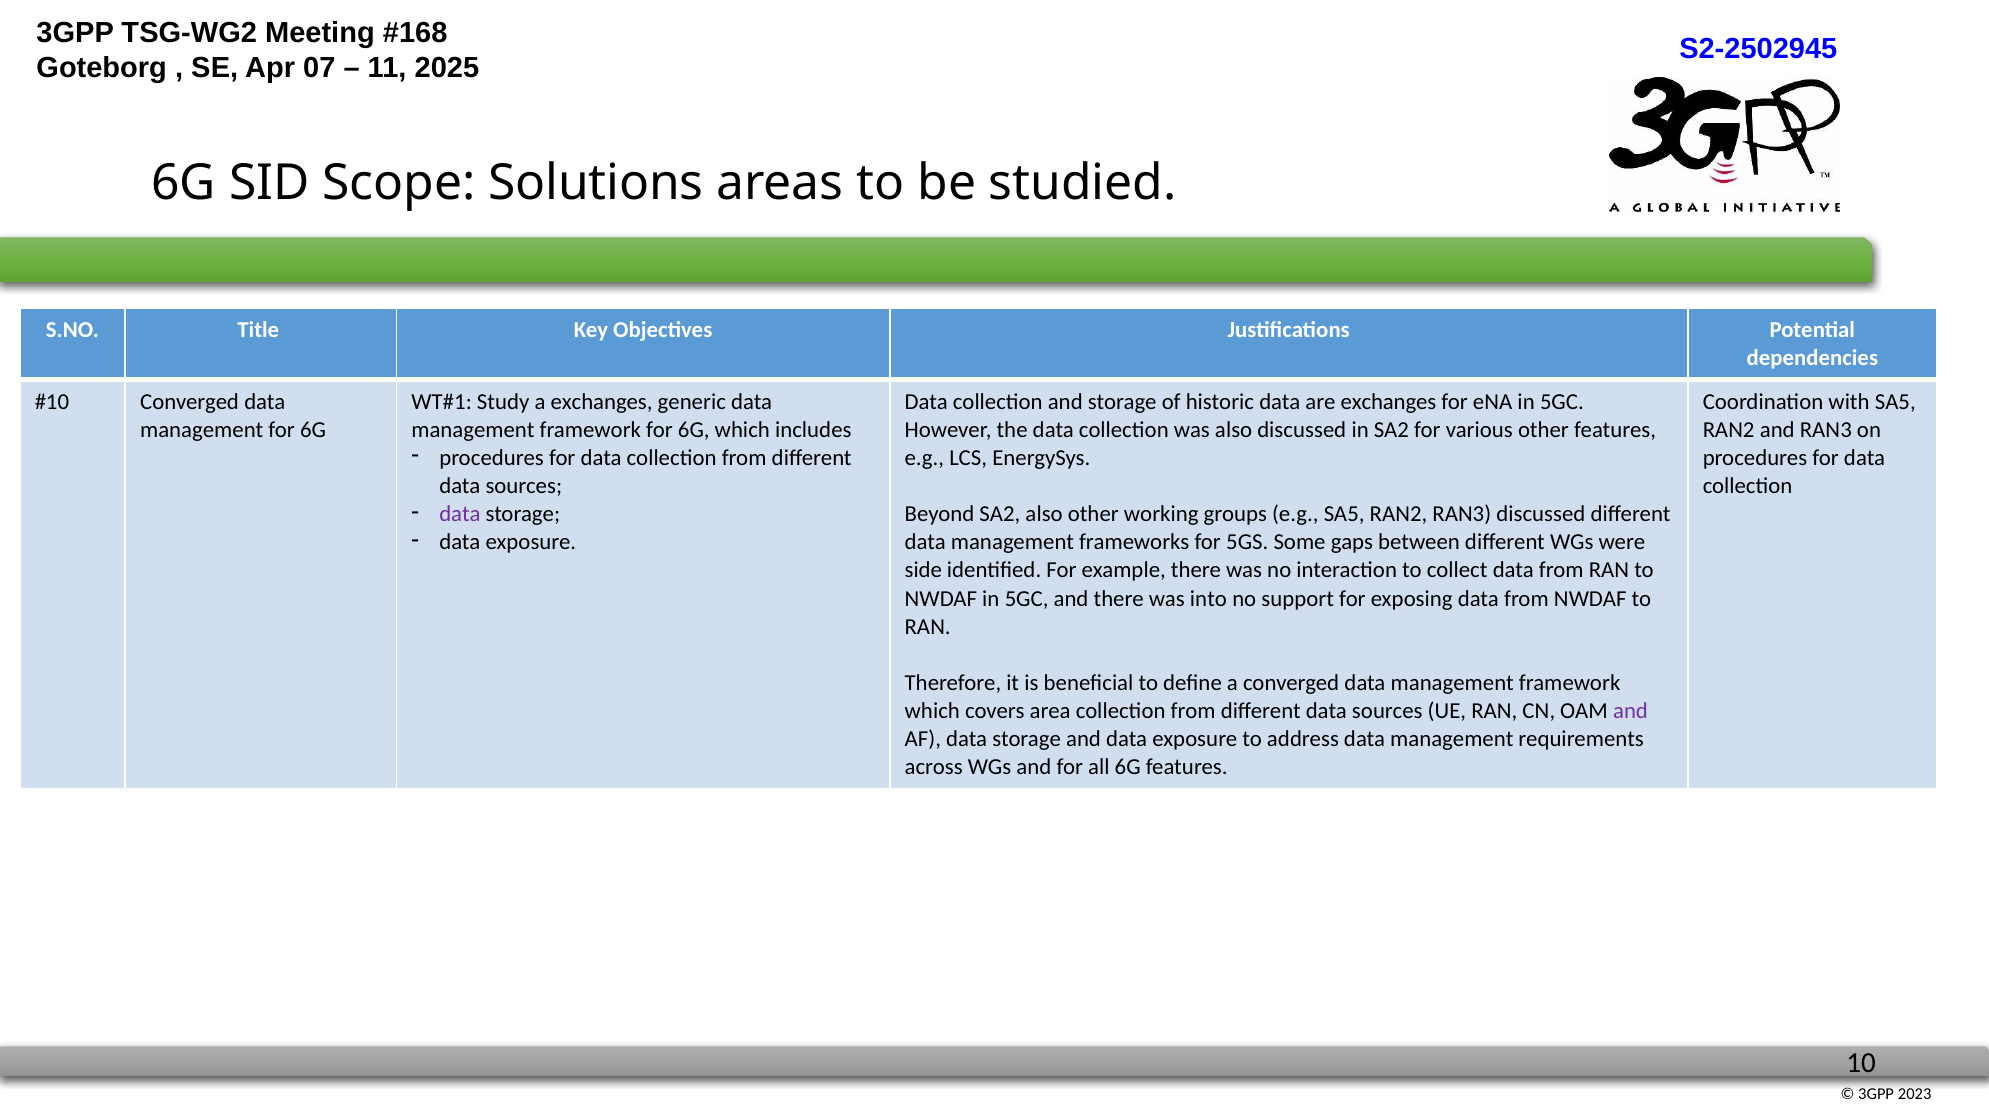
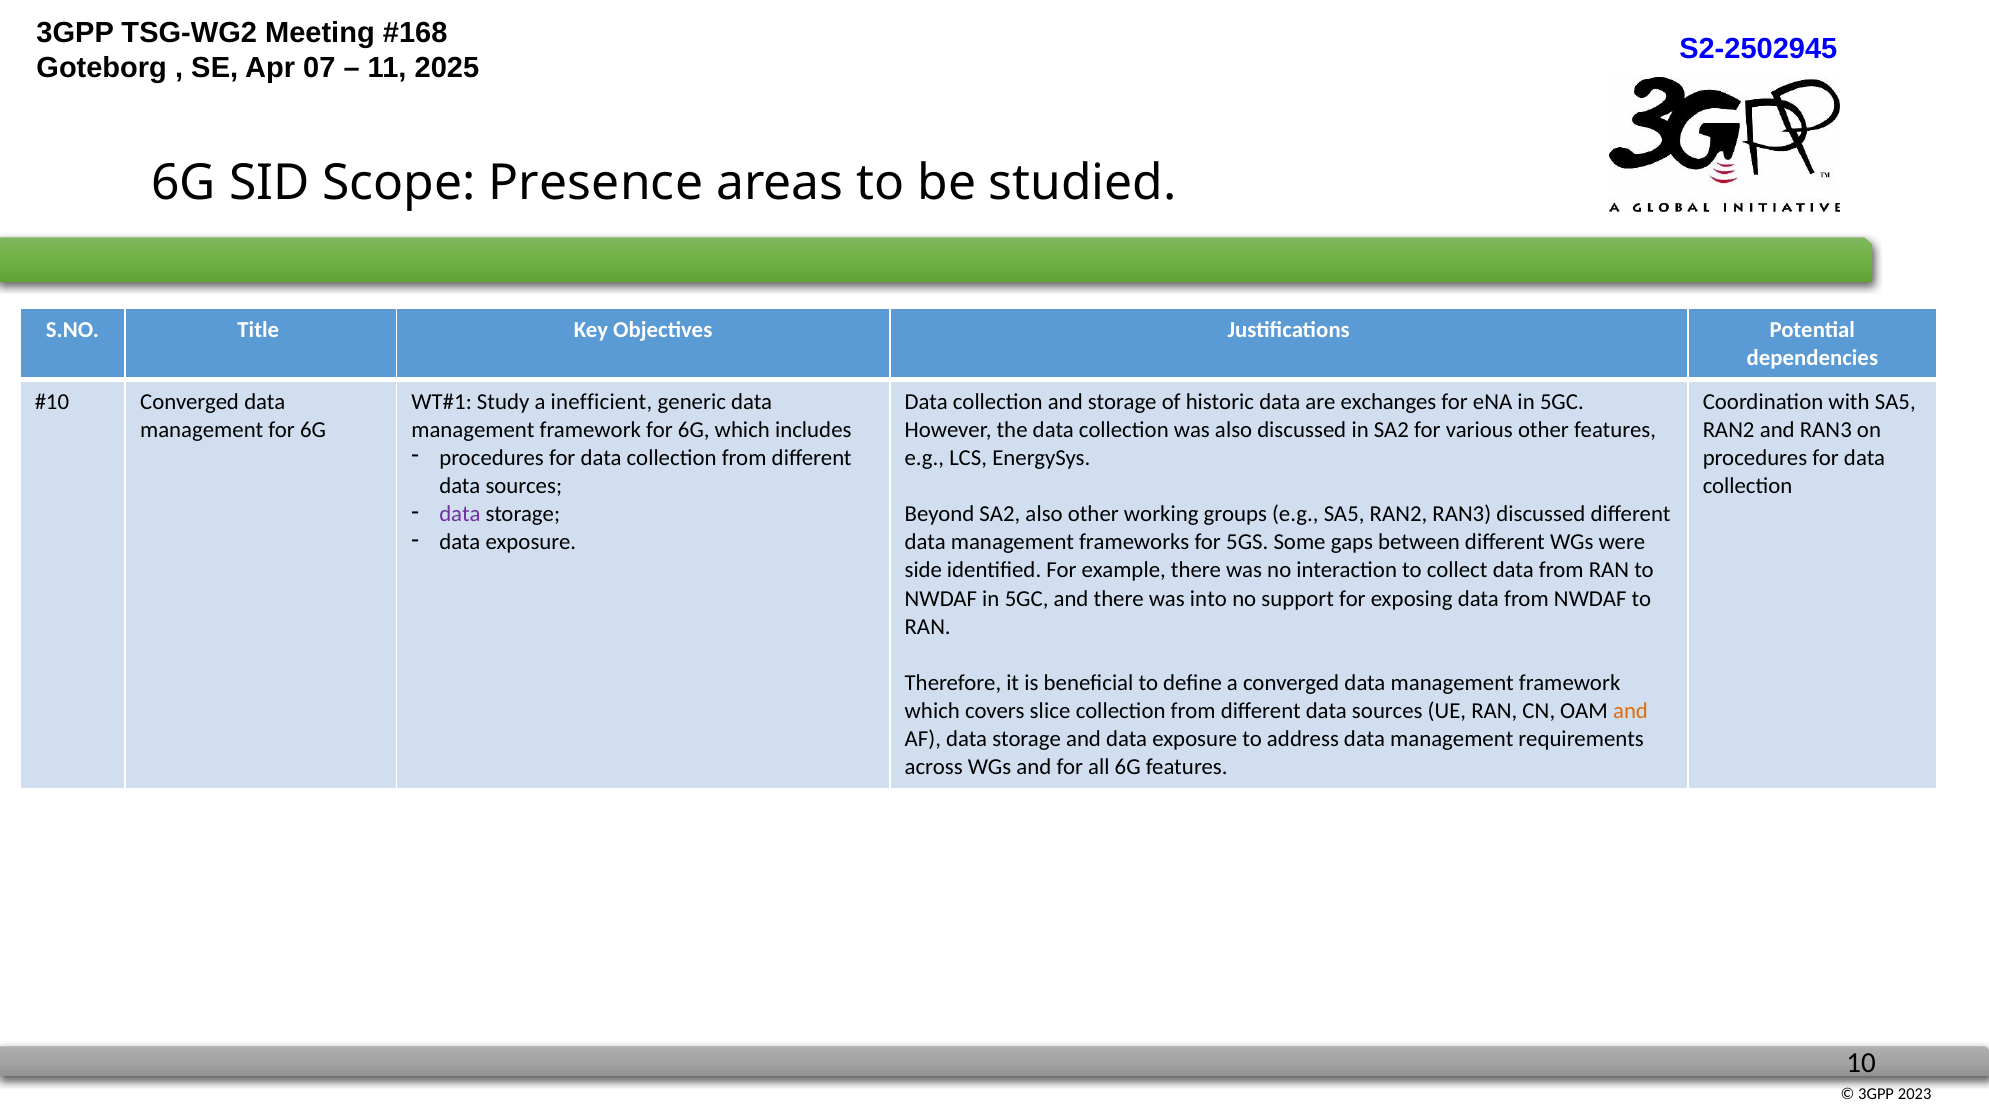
Solutions: Solutions -> Presence (596, 183)
a exchanges: exchanges -> inefficient (601, 401)
area: area -> slice (1050, 711)
and colour: purple -> orange (1631, 711)
